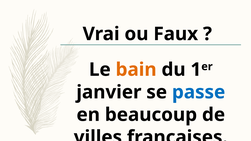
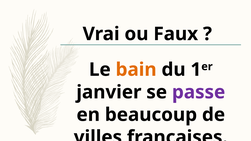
passe colour: blue -> purple (199, 92)
